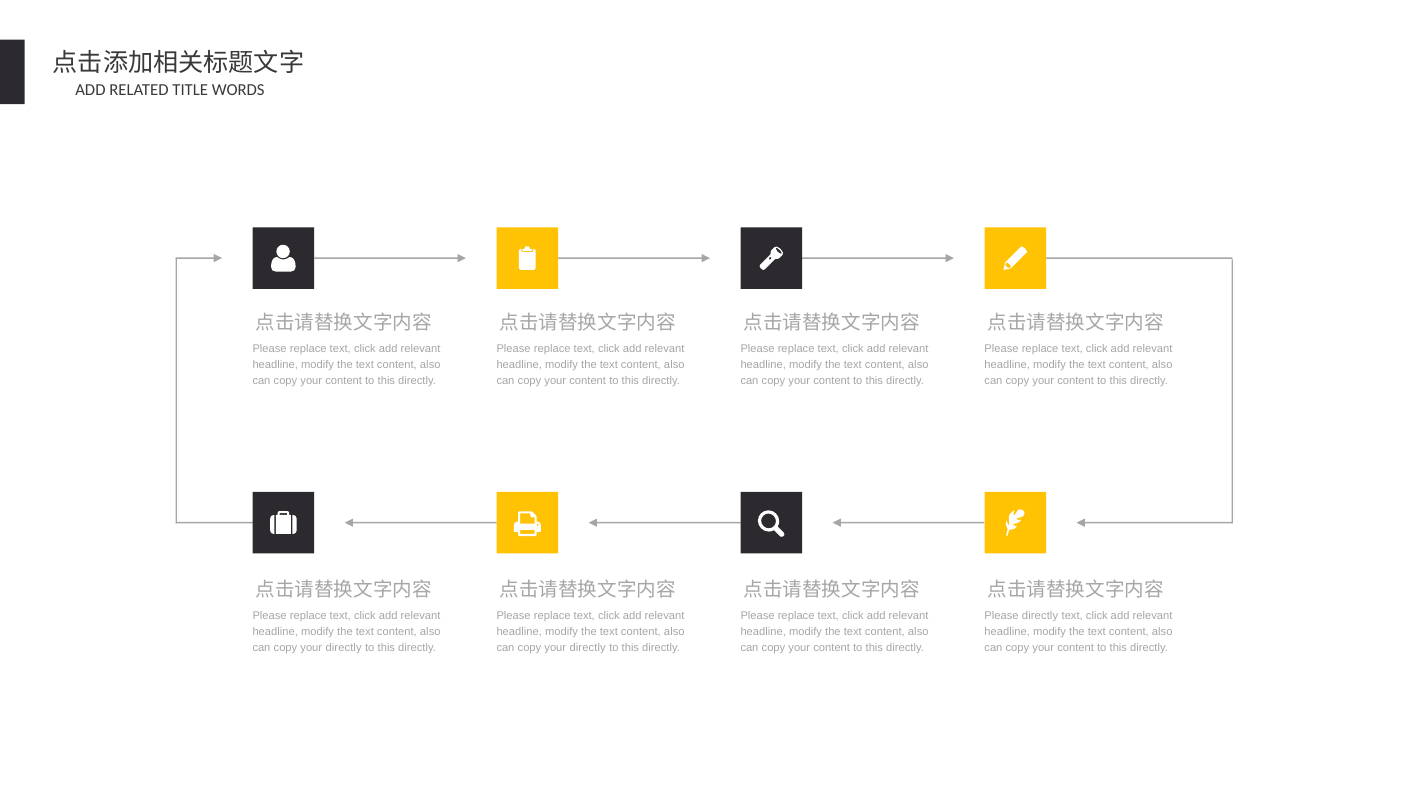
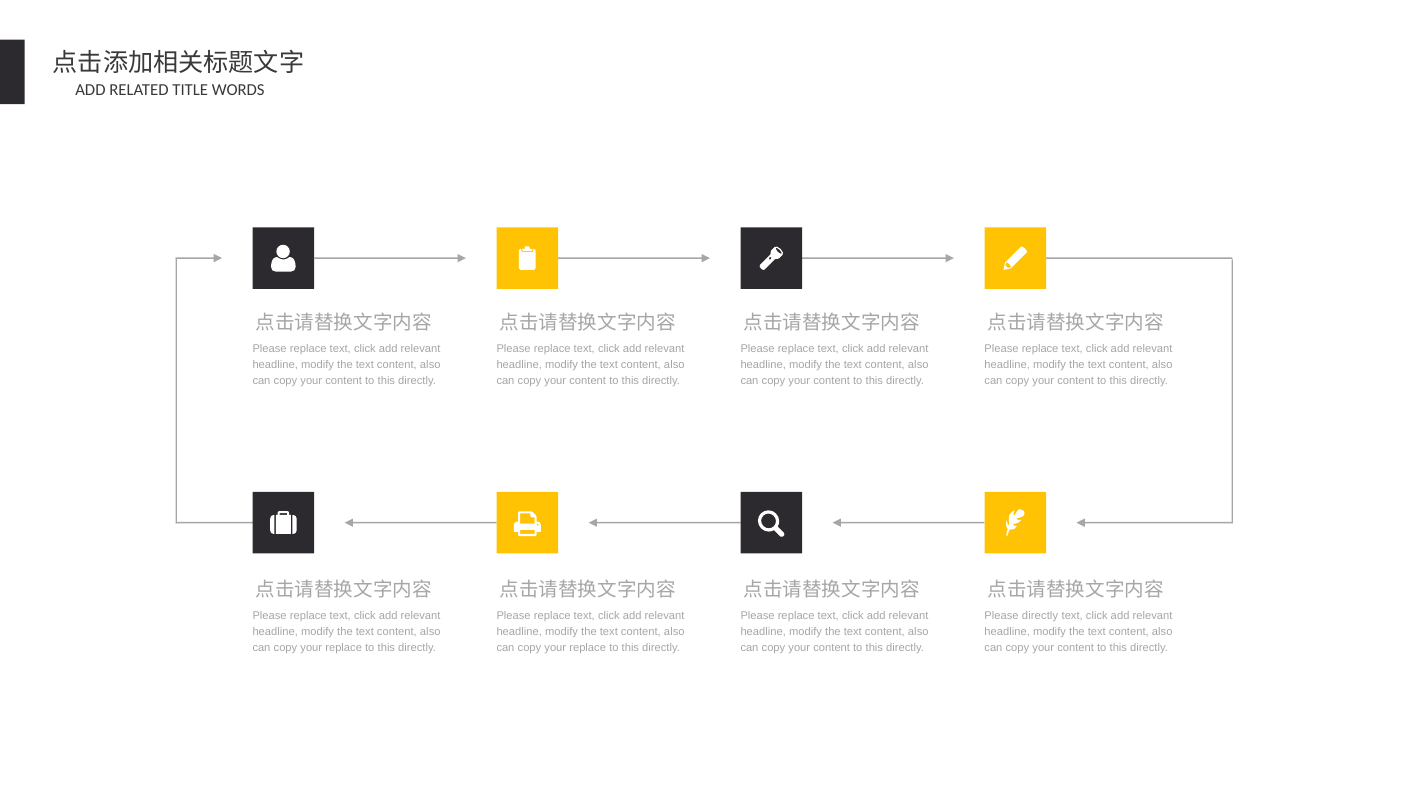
directly: directly -> replace (344, 649)
directly: directly -> replace (588, 649)
